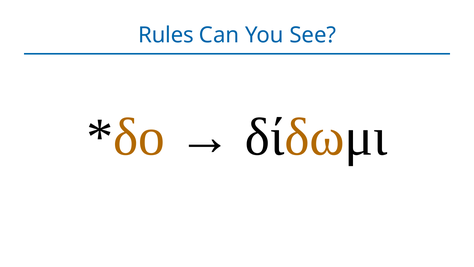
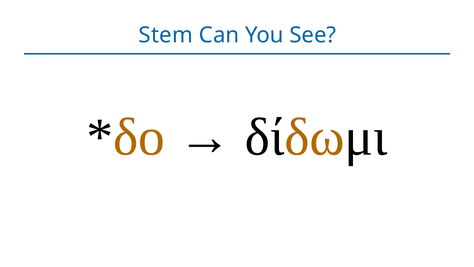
Rules: Rules -> Stem (166, 35)
